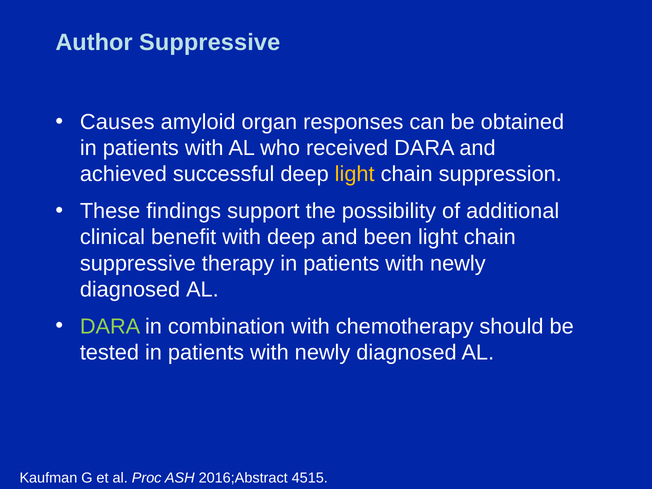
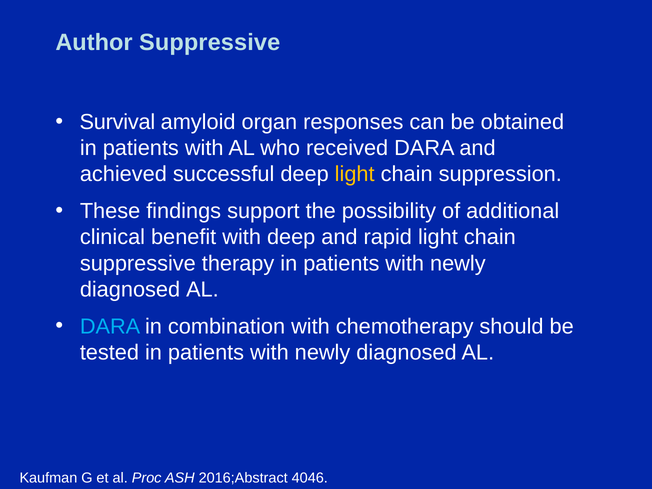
Causes: Causes -> Survival (117, 122)
been: been -> rapid (388, 237)
DARA colour: light green -> light blue (110, 326)
4515: 4515 -> 4046 (310, 478)
